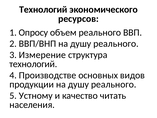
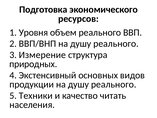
Технологий: Технологий -> Подготовка (43, 10)
Опросу: Опросу -> Уровня (33, 32)
технологий: технологий -> природных (33, 64)
Производстве: Производстве -> Экстенсивный (48, 75)
Устному: Устному -> Техники (36, 95)
